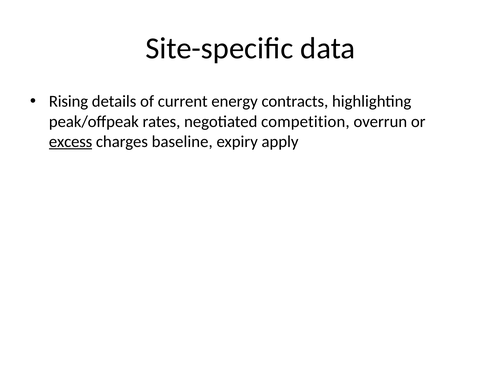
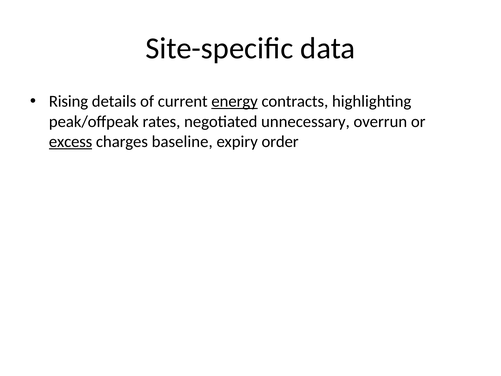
energy underline: none -> present (235, 101)
competition: competition -> unnecessary (305, 121)
apply: apply -> order (280, 141)
